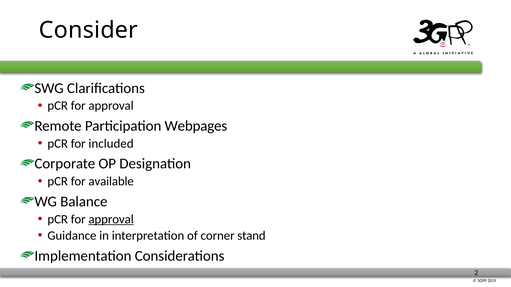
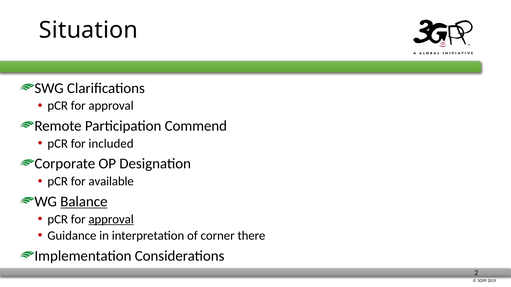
Consider: Consider -> Situation (88, 30)
Webpages: Webpages -> Commend (196, 126)
Balance underline: none -> present (84, 202)
stand: stand -> there (251, 236)
